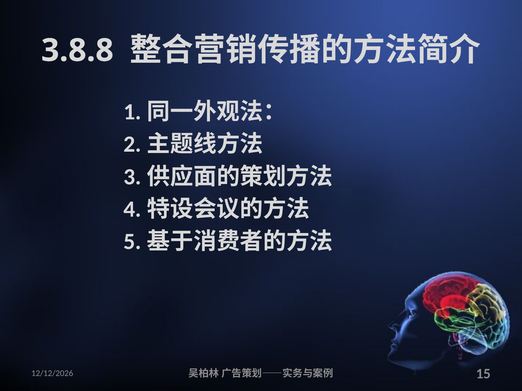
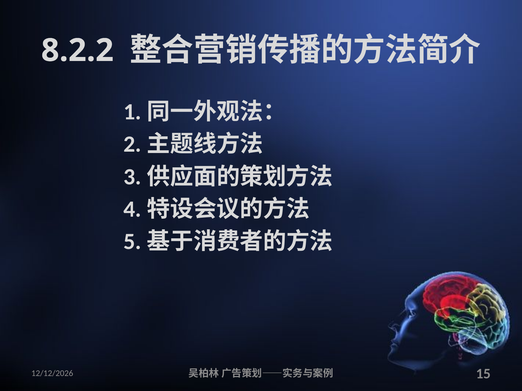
3.8.8: 3.8.8 -> 8.2.2 (77, 51)
